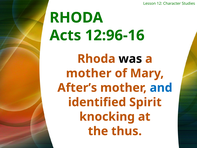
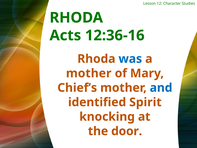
12:96-16: 12:96-16 -> 12:36-16 (115, 35)
was colour: black -> blue (130, 59)
After’s: After’s -> Chief’s (77, 88)
thus: thus -> door (127, 131)
